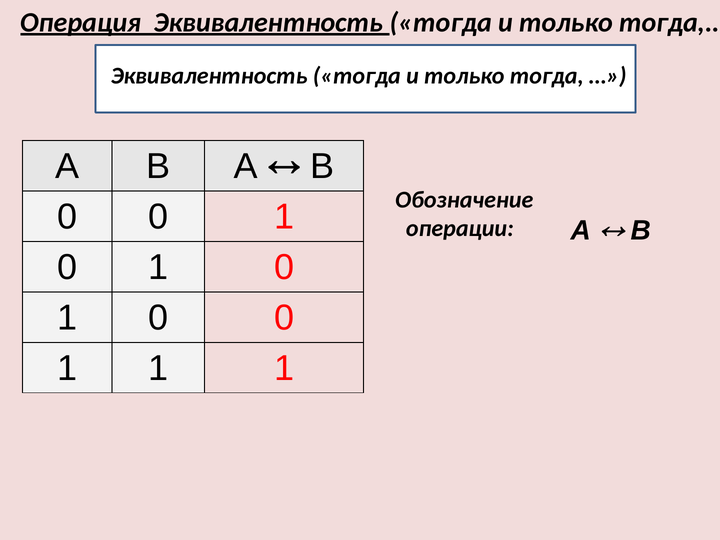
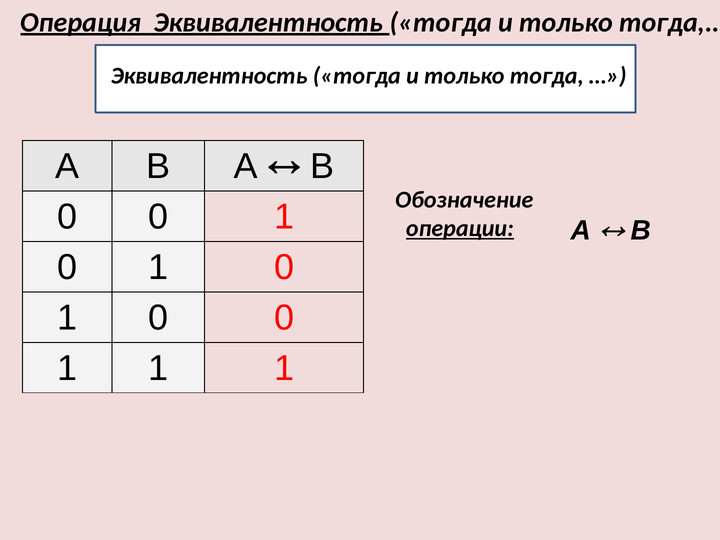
операции underline: none -> present (460, 228)
